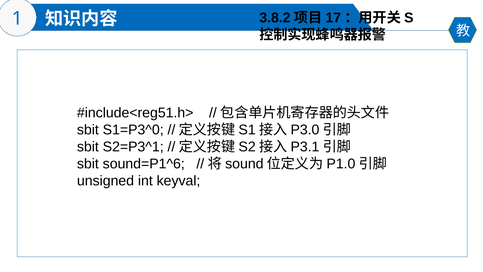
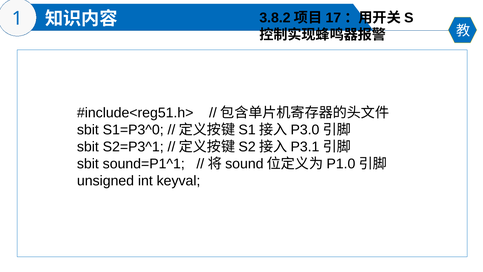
sound=P1^6: sound=P1^6 -> sound=P1^1 (144, 164)
